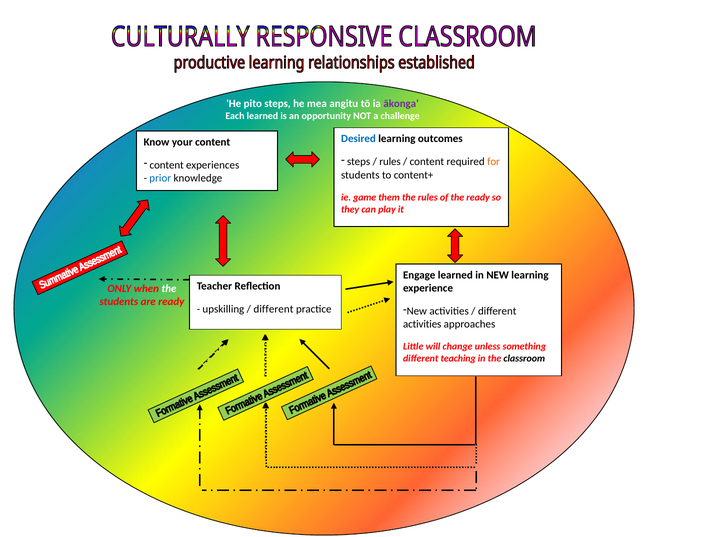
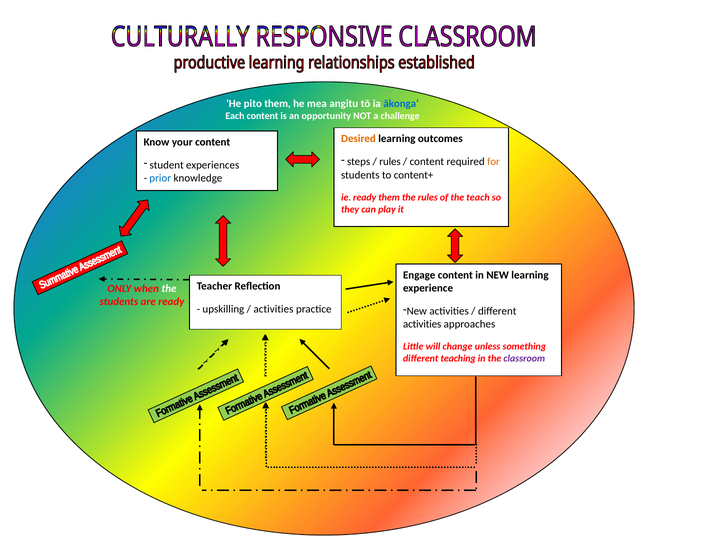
pito steps: steps -> them (278, 104)
ākonga‘ colour: purple -> blue (401, 104)
Each learned: learned -> content (262, 116)
Desired colour: blue -> orange (358, 139)
content: content -> student (167, 165)
ie game: game -> ready (365, 198)
the ready: ready -> teach (478, 198)
Engage learned: learned -> content (455, 275)
different: different -> activities (273, 310)
classroom colour: black -> purple (524, 359)
